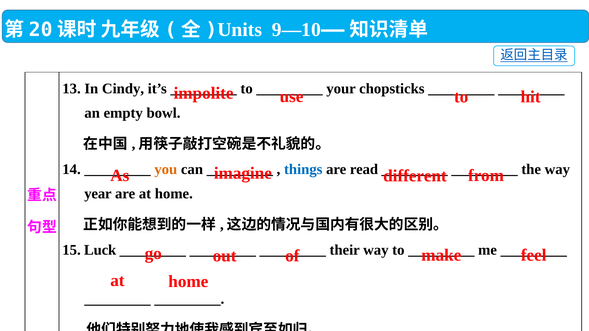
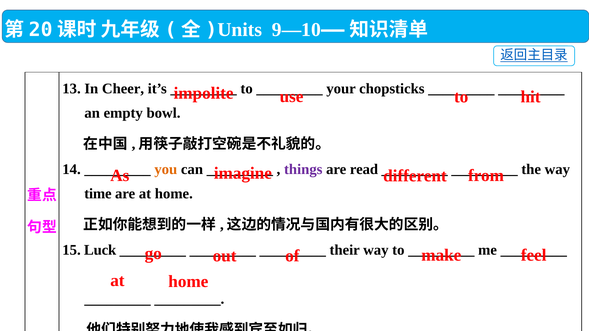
Cindy: Cindy -> Cheer (123, 89)
things colour: blue -> purple (303, 169)
year: year -> time (98, 194)
